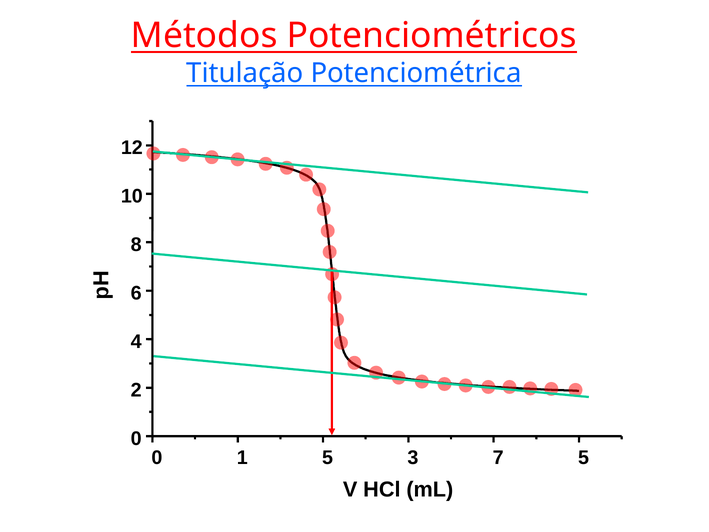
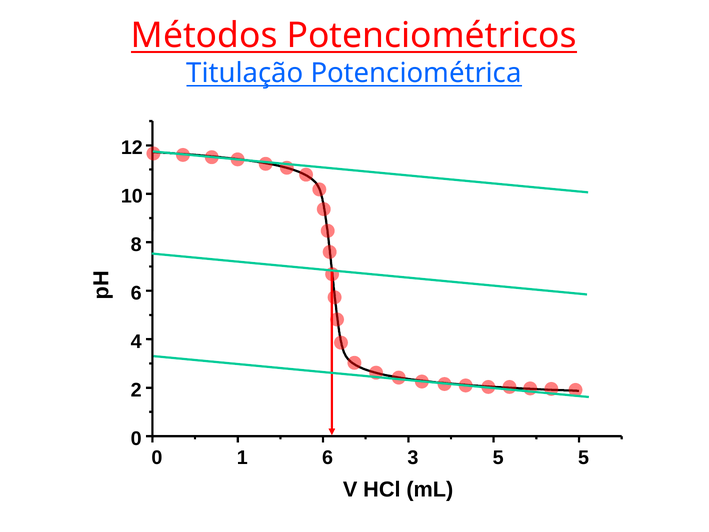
1 5: 5 -> 6 (328, 458)
3 7: 7 -> 5 (498, 458)
